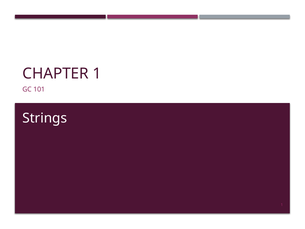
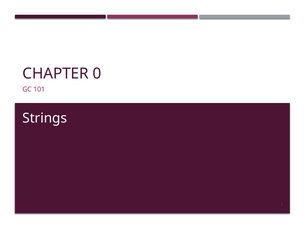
CHAPTER 1: 1 -> 0 (97, 74)
